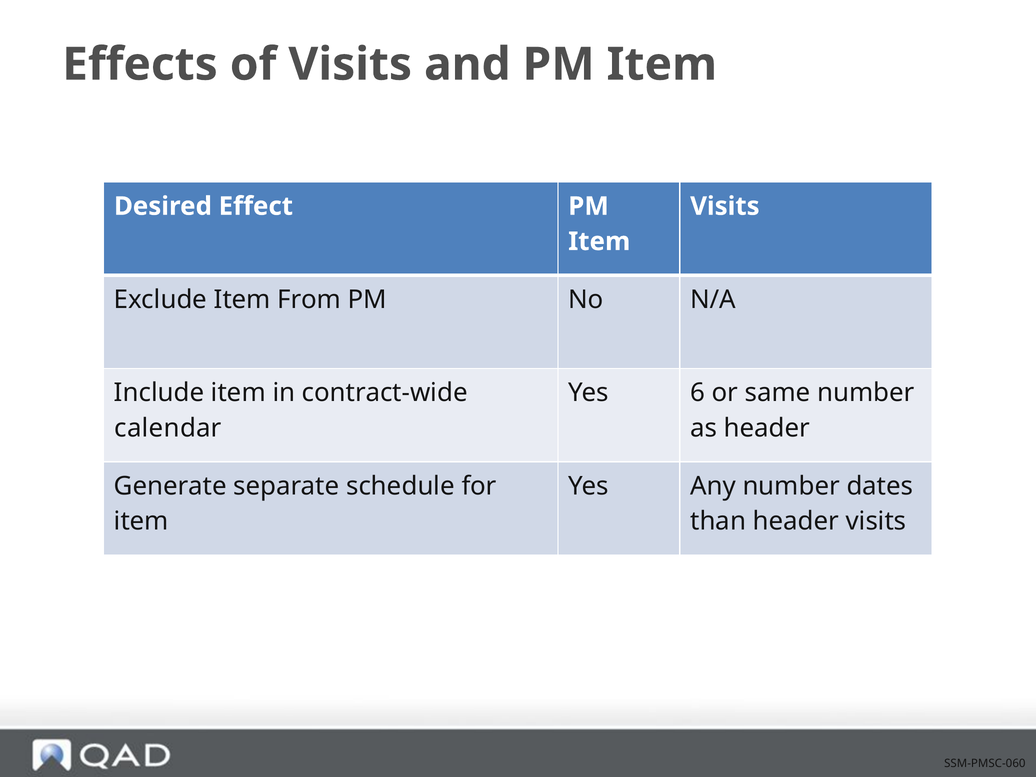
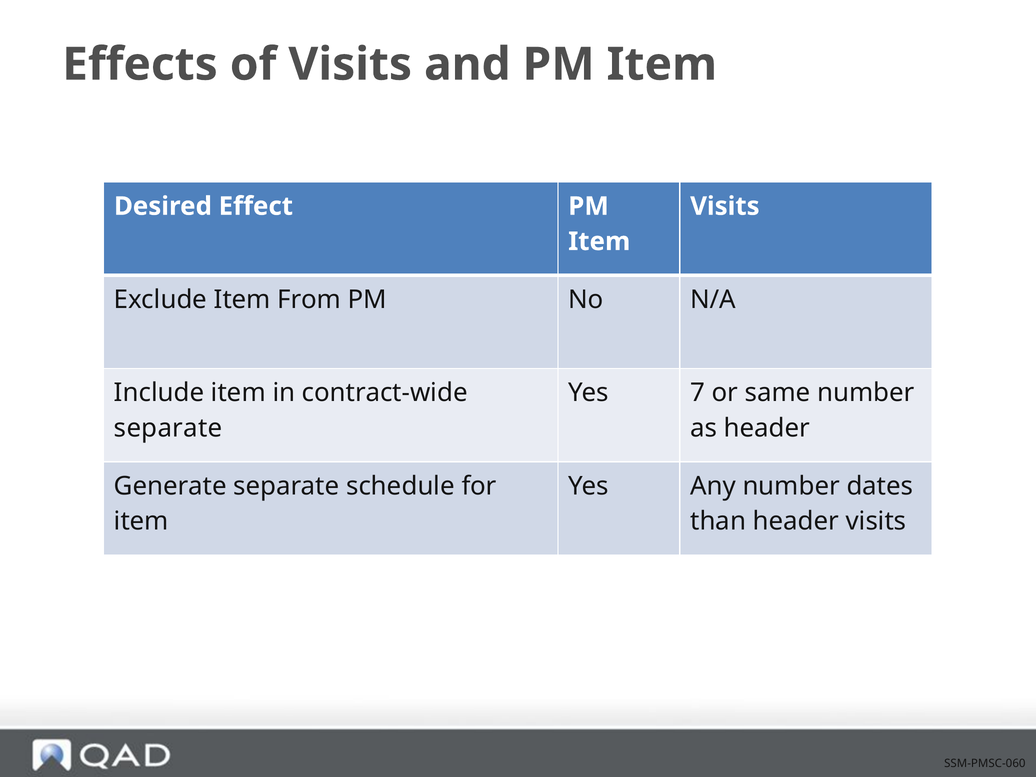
6: 6 -> 7 (698, 393)
calendar: calendar -> separate (168, 428)
